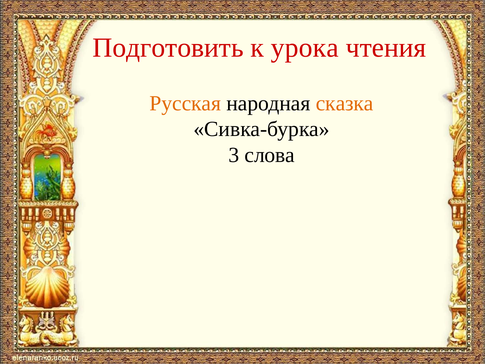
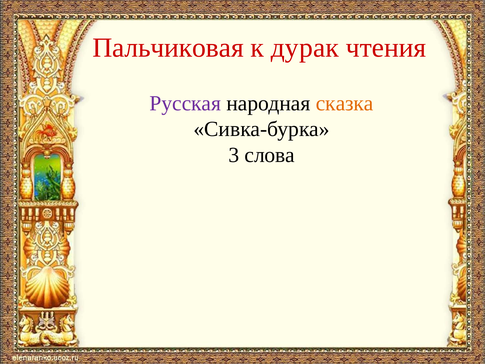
Подготовить: Подготовить -> Пальчиковая (168, 48)
урока: урока -> дурак (305, 48)
Русская colour: orange -> purple (185, 103)
